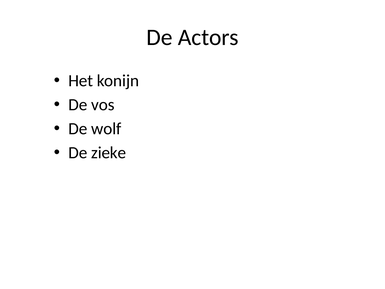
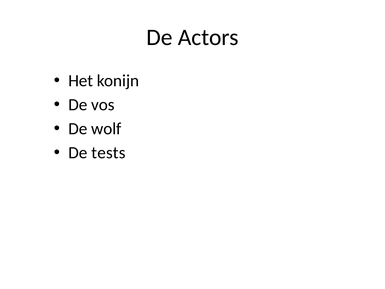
zieke: zieke -> tests (108, 153)
